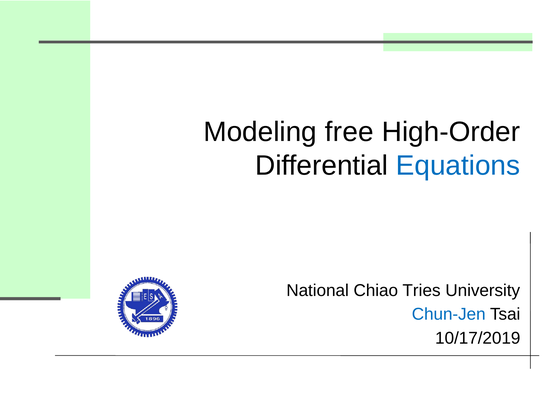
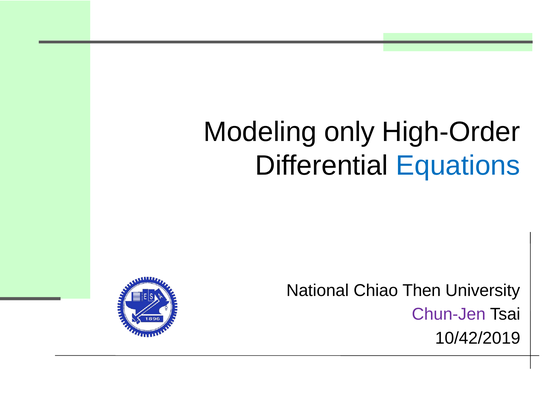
free: free -> only (350, 132)
Tries: Tries -> Then (422, 290)
Chun-Jen colour: blue -> purple (449, 314)
10/17/2019: 10/17/2019 -> 10/42/2019 (478, 338)
